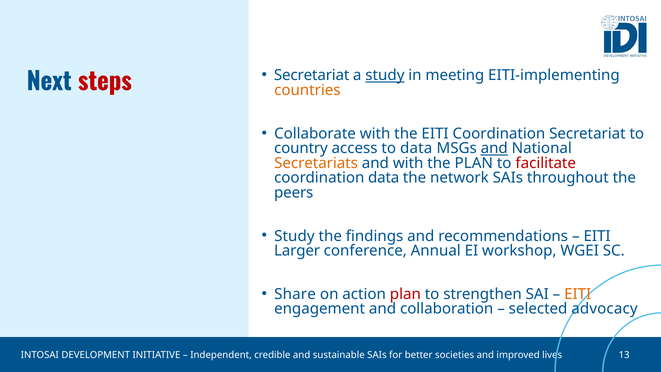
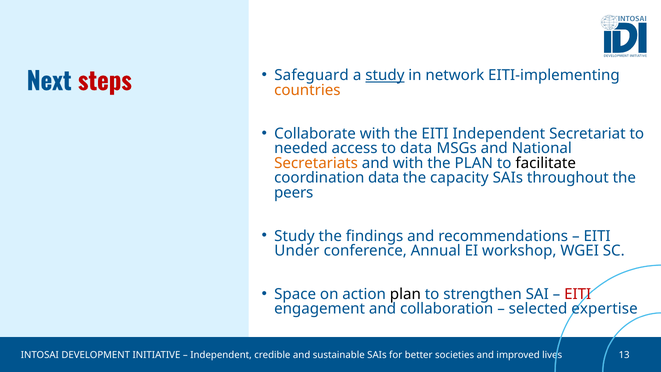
Secretariat: Secretariat -> Safeguard (312, 75)
meeting: meeting -> network (455, 75)
EITI Coordination: Coordination -> Independent (499, 134)
country: country -> needed (301, 148)
and underline: present -> none (494, 148)
facilitate colour: red -> black (546, 163)
network: network -> capacity (459, 178)
Larger: Larger -> Under (297, 251)
Share: Share -> Space (295, 294)
plan colour: red -> black (405, 294)
EITI colour: orange -> red (578, 294)
advocacy: advocacy -> expertise (605, 309)
